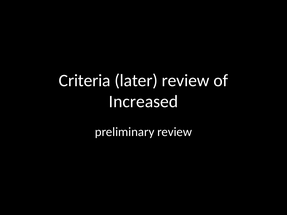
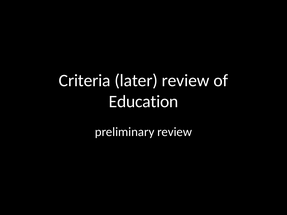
Increased: Increased -> Education (144, 102)
